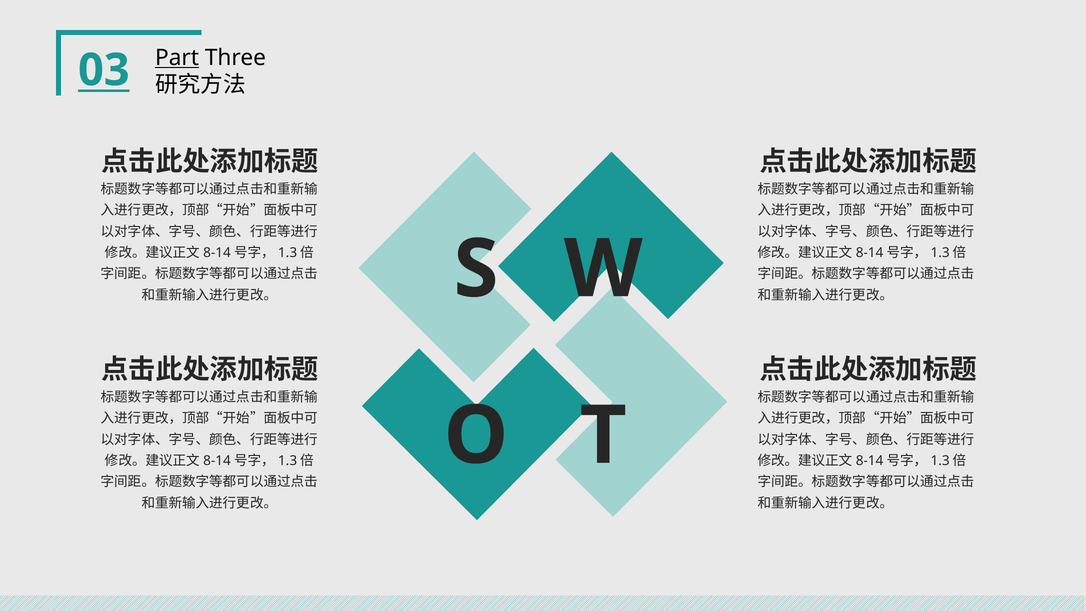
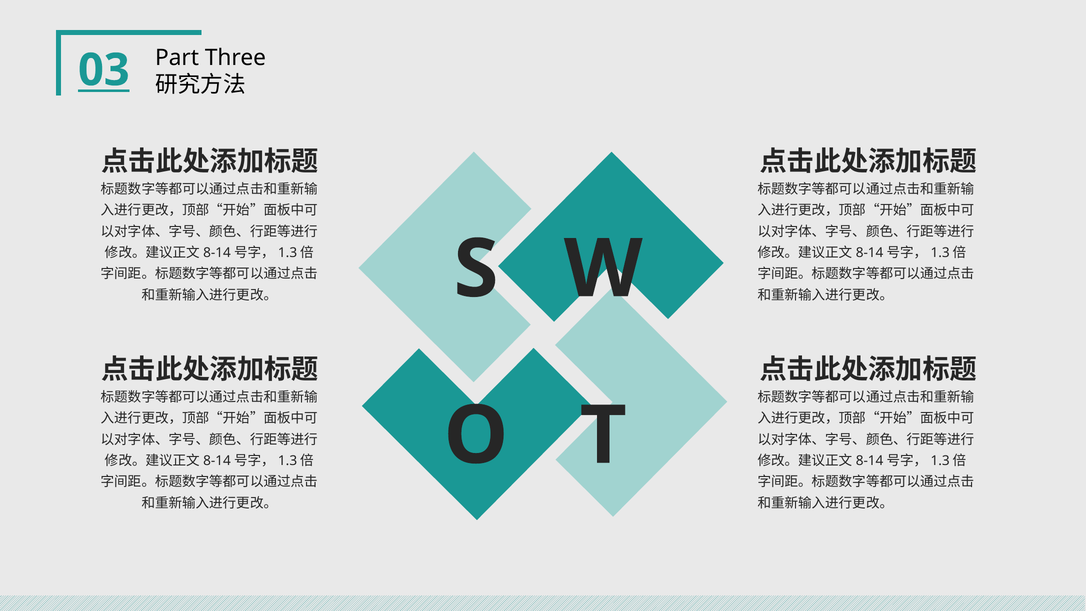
Part underline: present -> none (177, 58)
